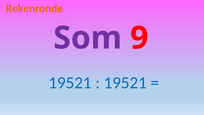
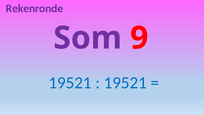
Rekenronde colour: orange -> purple (34, 8)
